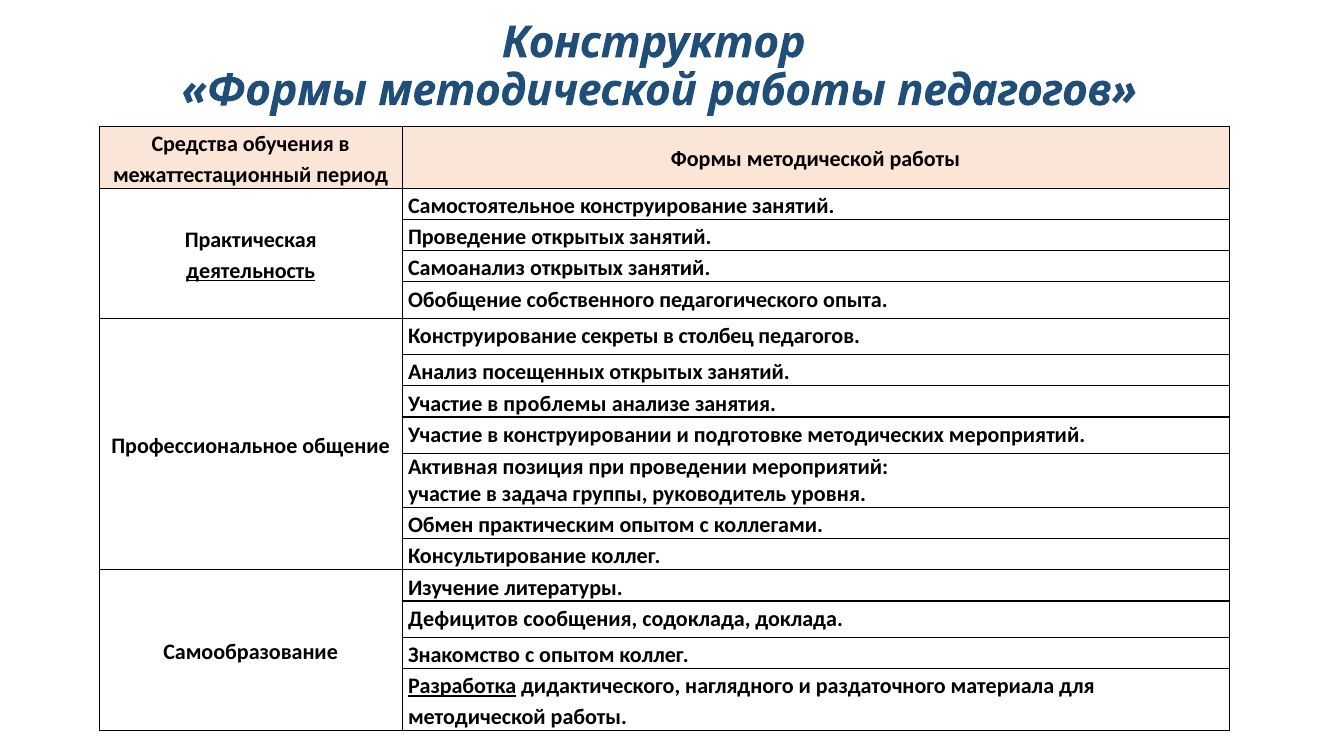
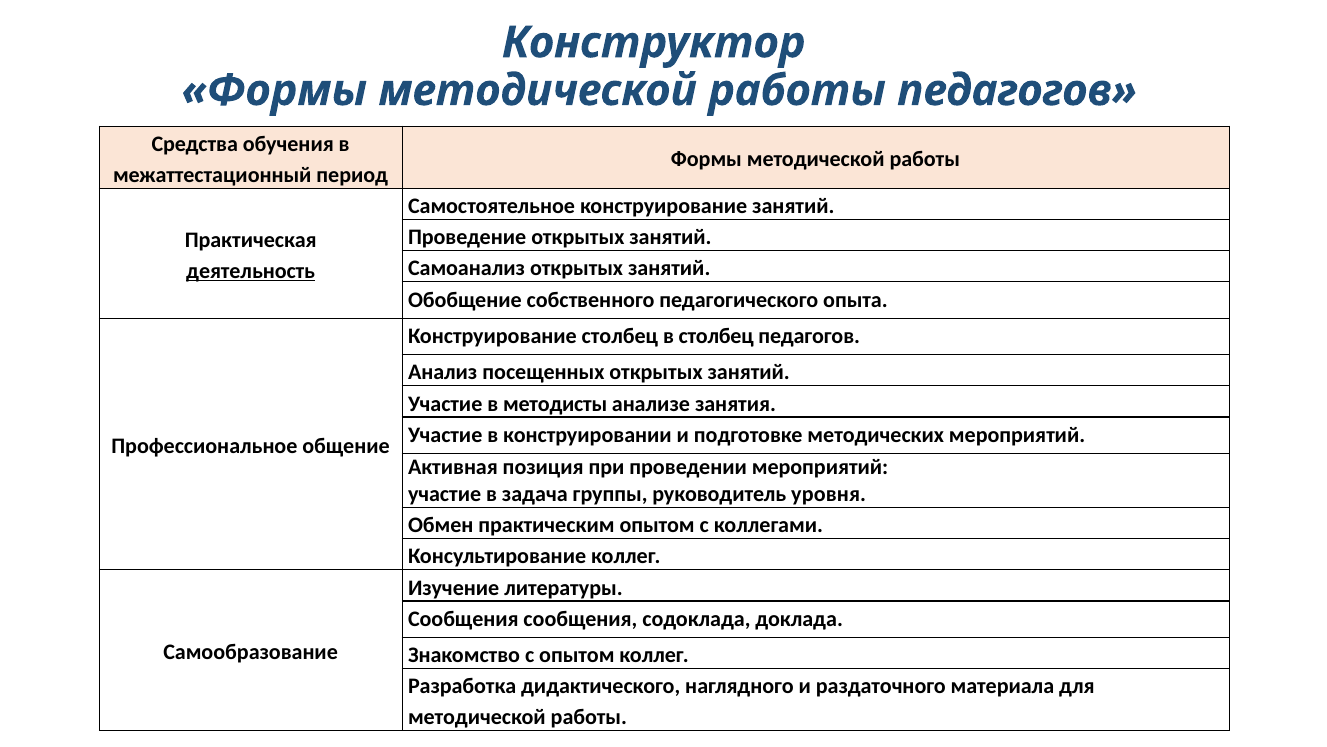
Конструирование секреты: секреты -> столбец (620, 336)
проблемы: проблемы -> методисты (555, 403)
Дефицитов: Дефицитов -> Сообщения (463, 618)
Разработка underline: present -> none (462, 686)
